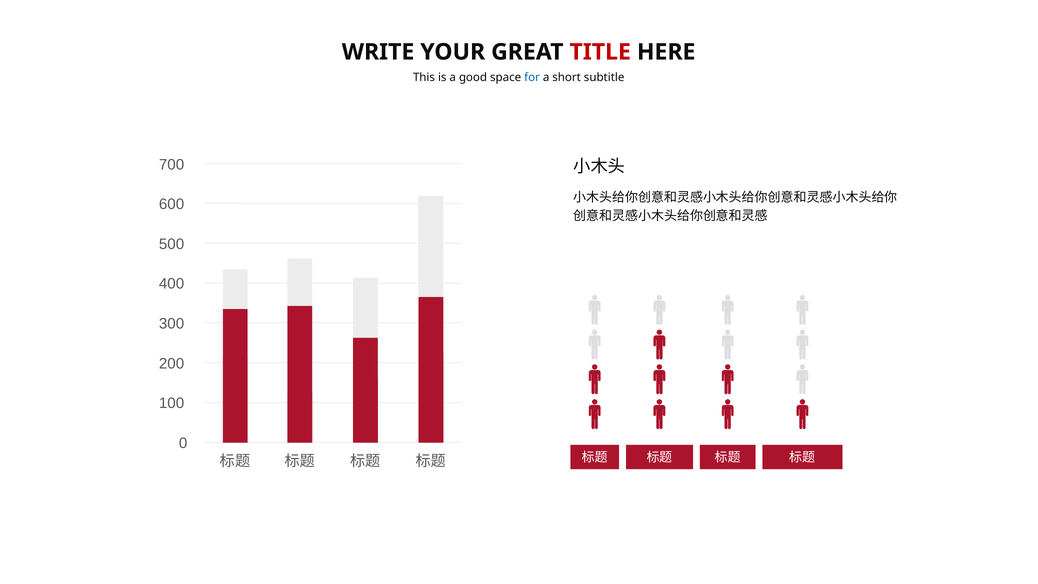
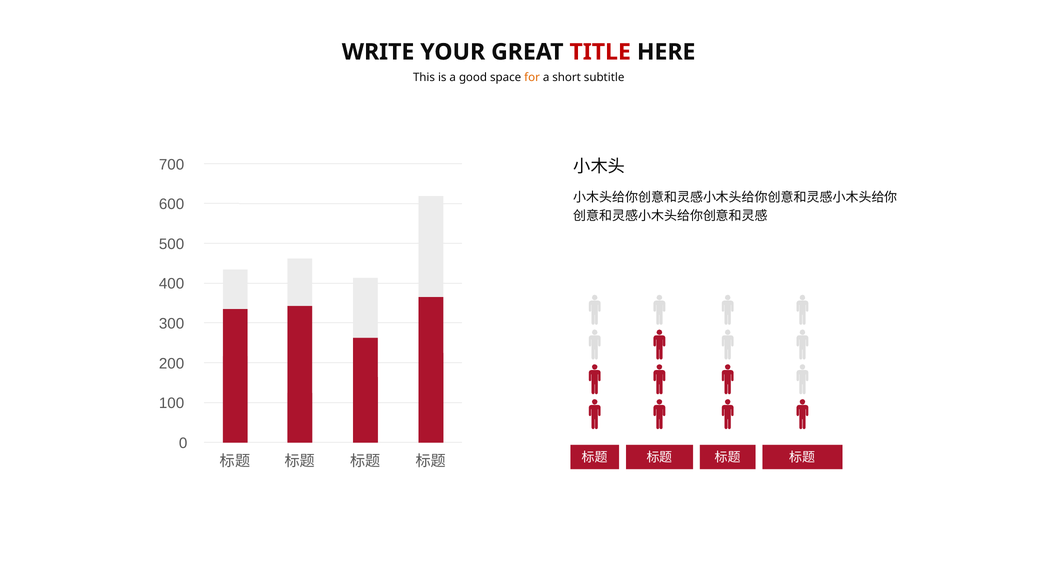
for colour: blue -> orange (532, 77)
